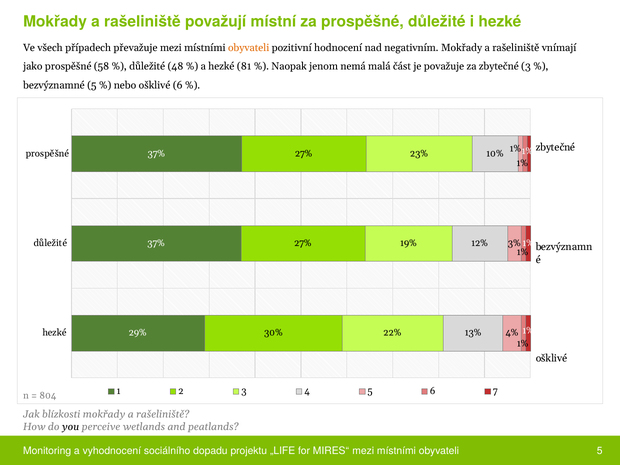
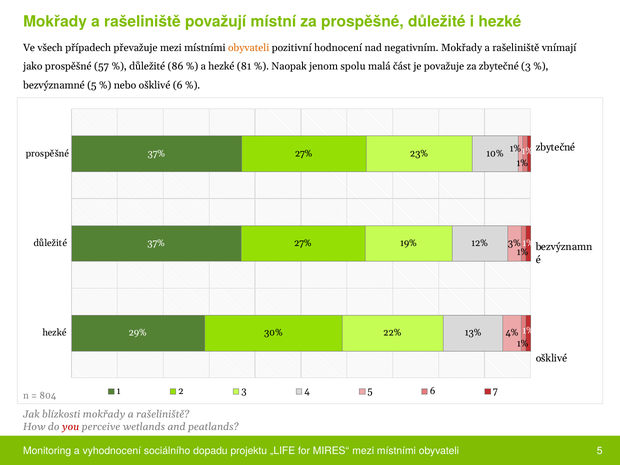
58: 58 -> 57 (102, 67)
48: 48 -> 86 (176, 67)
nemá: nemá -> spolu (353, 67)
you colour: black -> red (71, 427)
